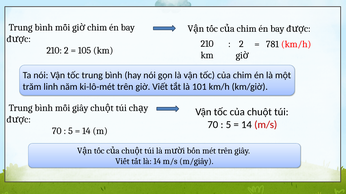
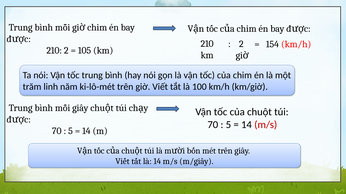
781: 781 -> 154 (272, 44)
101: 101 -> 100 (199, 87)
